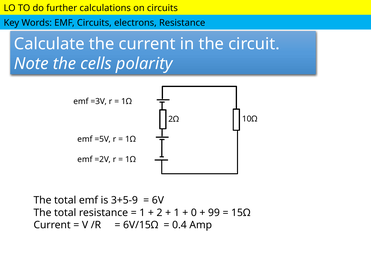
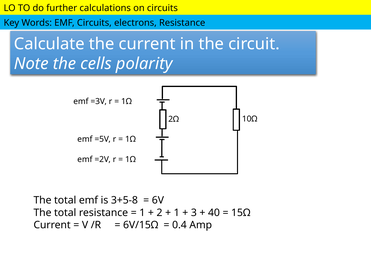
3+5-9: 3+5-9 -> 3+5-8 (124, 200)
0: 0 -> 3 (194, 213)
99: 99 -> 40 (214, 213)
